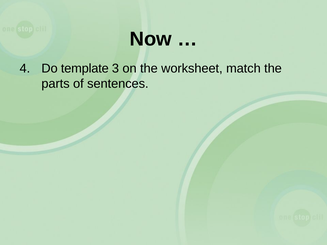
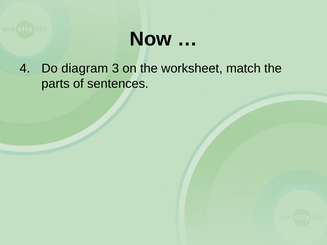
template: template -> diagram (85, 68)
